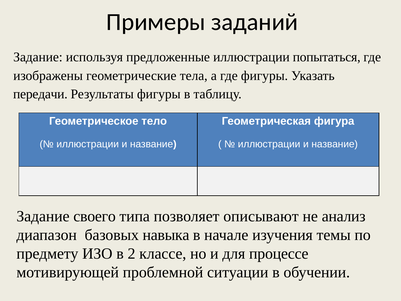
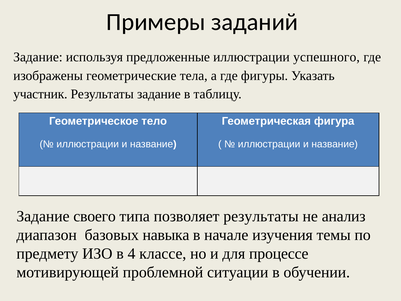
попытаться: попытаться -> успешного (327, 57)
передачи: передачи -> участник (40, 94)
Результаты фигуры: фигуры -> задание (159, 94)
позволяет описывают: описывают -> результаты (261, 216)
2: 2 -> 4 (132, 253)
